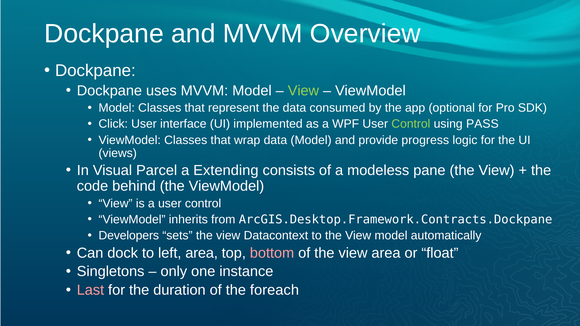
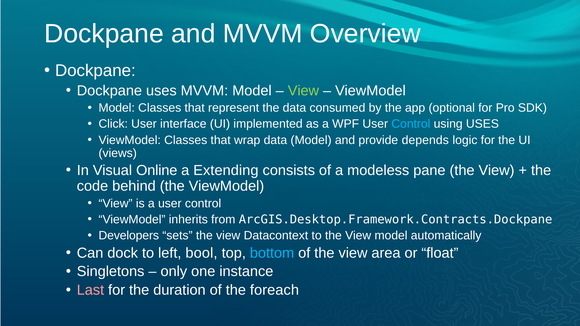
Control colour: light green -> light blue (411, 124)
using PASS: PASS -> USES (482, 124)
progress: progress -> depends (425, 140)
Parcel: Parcel -> Online (157, 171)
left area: area -> bool (201, 253)
bottom colour: pink -> light blue (272, 253)
